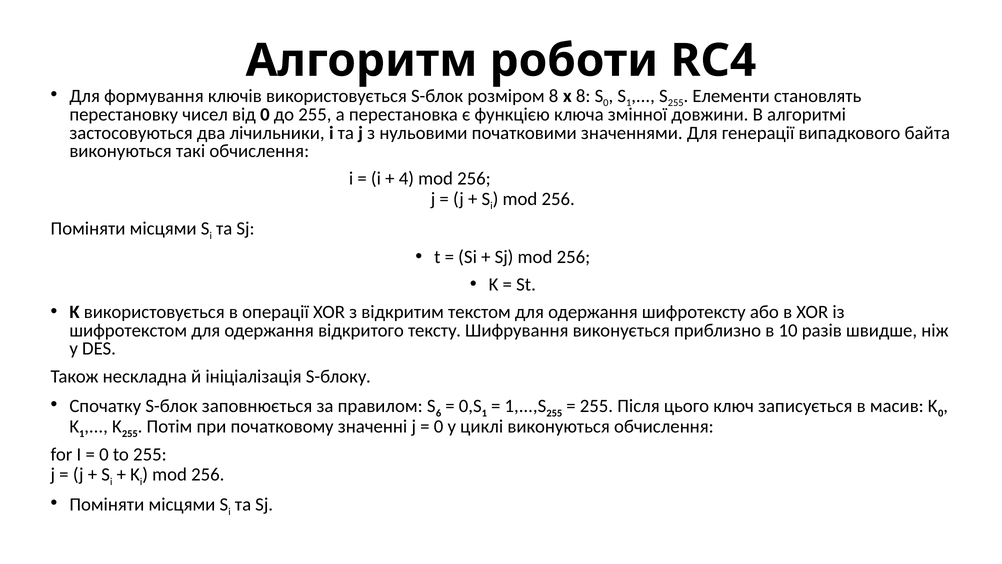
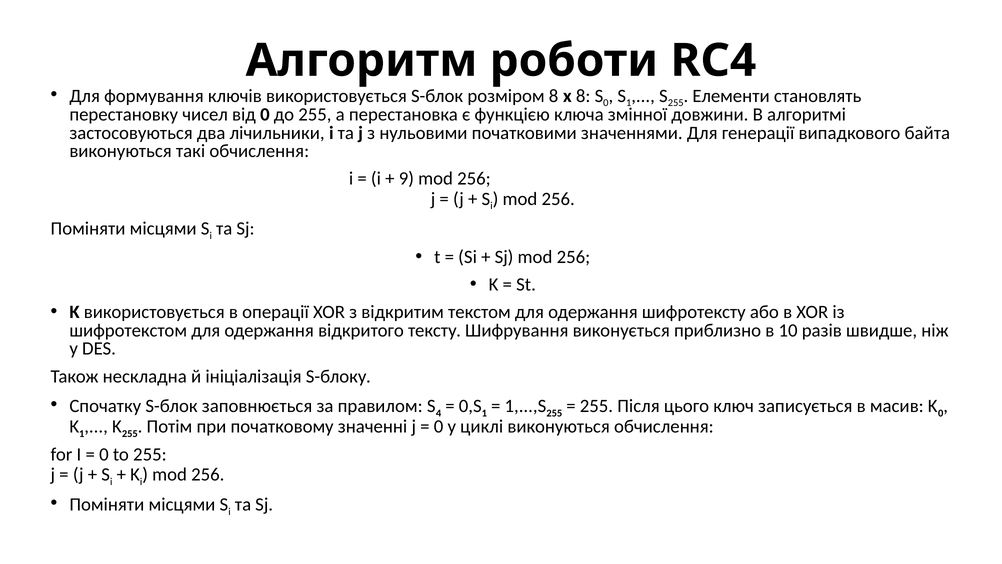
4: 4 -> 9 (406, 179)
6: 6 -> 4 (439, 413)
